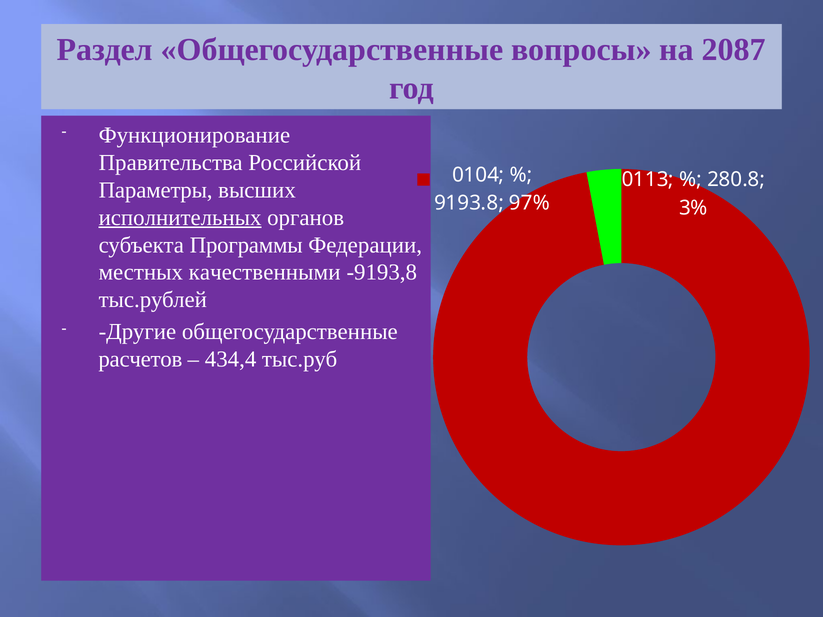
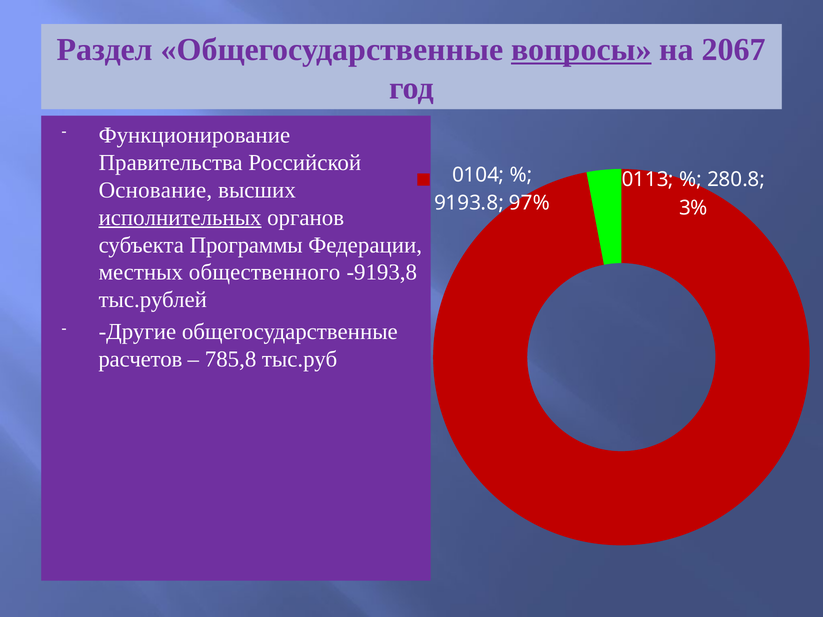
вопросы underline: none -> present (581, 50)
2087: 2087 -> 2067 (734, 50)
Параметры: Параметры -> Основание (155, 190)
качественными: качественными -> общественного (265, 273)
434,4: 434,4 -> 785,8 (231, 360)
